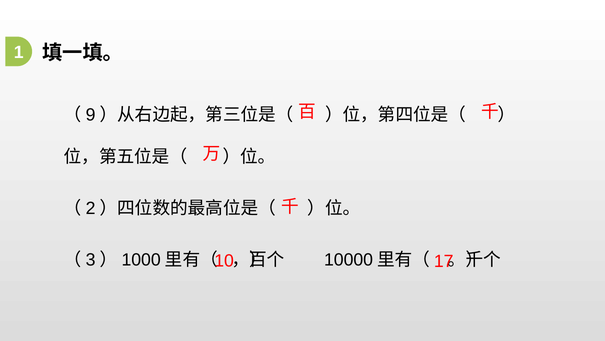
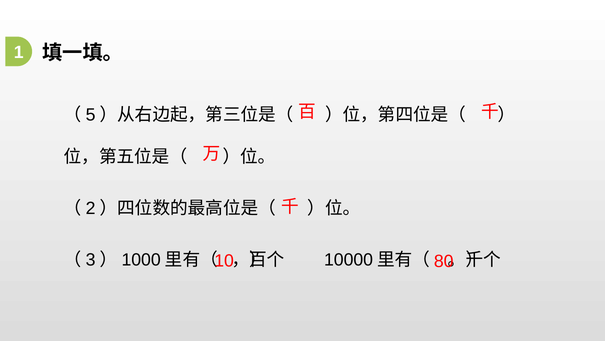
9: 9 -> 5 (91, 114)
17: 17 -> 80 (444, 261)
